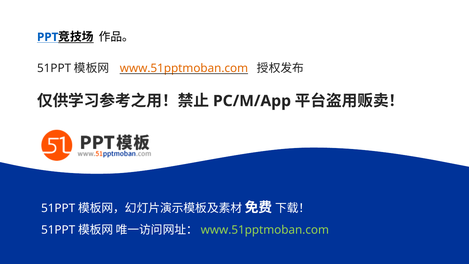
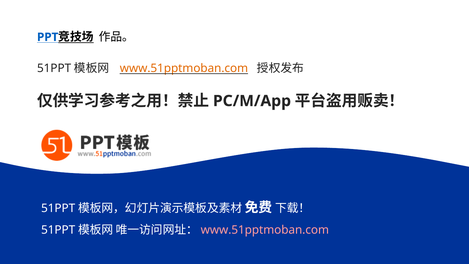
www.51pptmoban.com colour: light green -> pink (265, 230)
